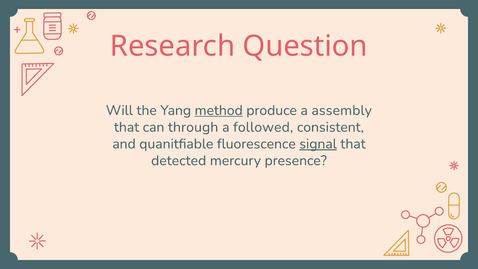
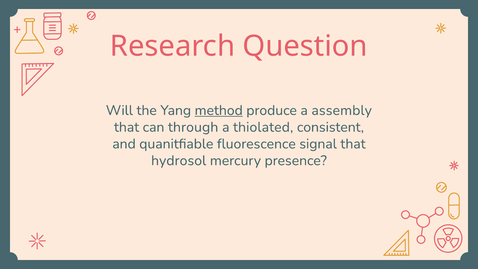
followed: followed -> thiolated (263, 127)
signal underline: present -> none (318, 144)
detected: detected -> hydrosol (179, 160)
